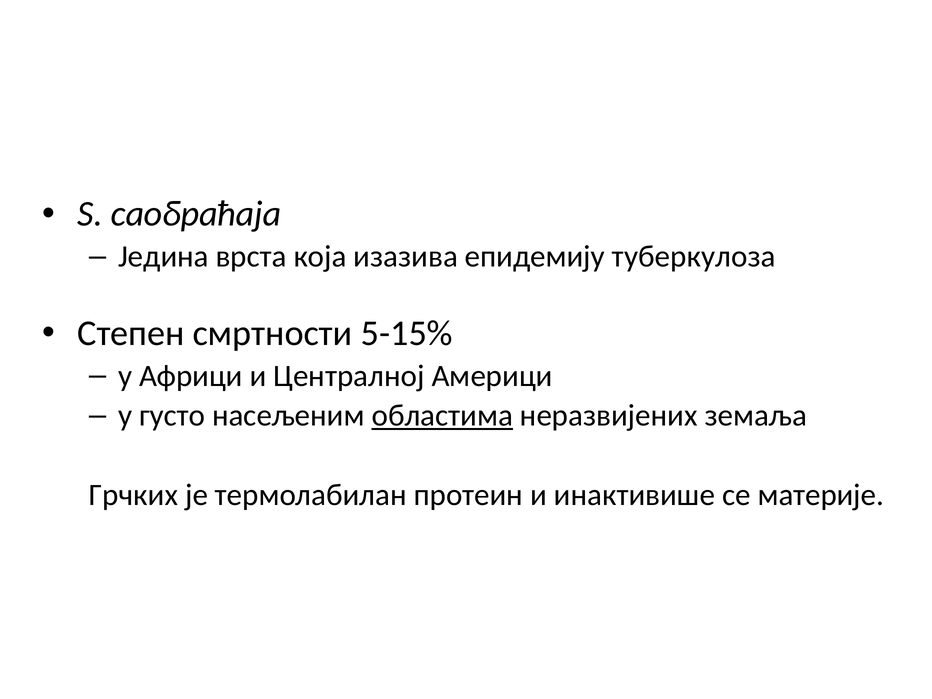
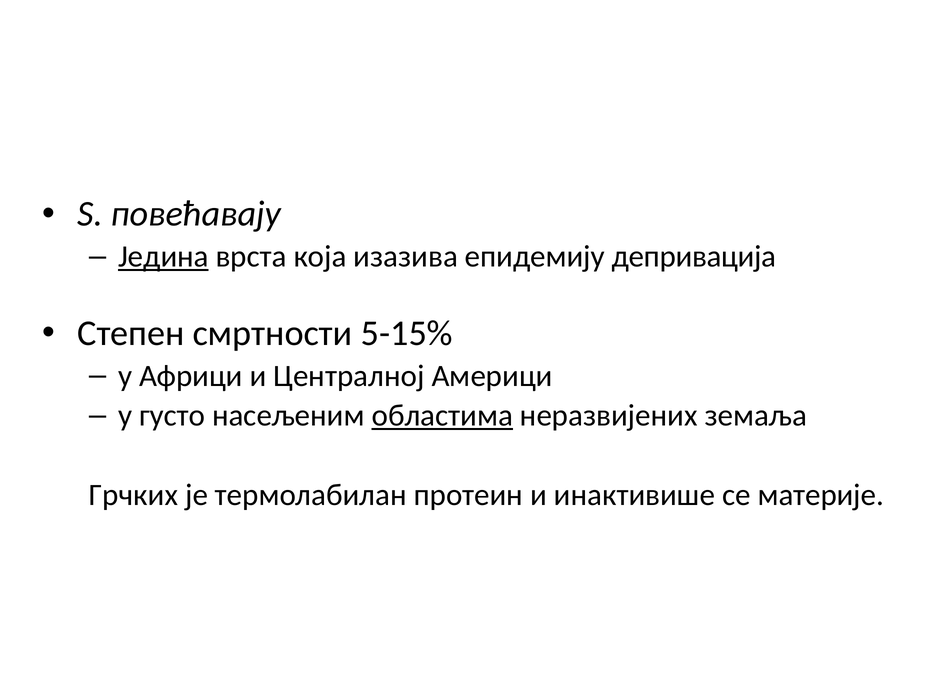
саобраћаја: саобраћаја -> повећавају (196, 214)
Једина underline: none -> present (163, 257)
туберкулоза: туберкулоза -> депривација (694, 257)
